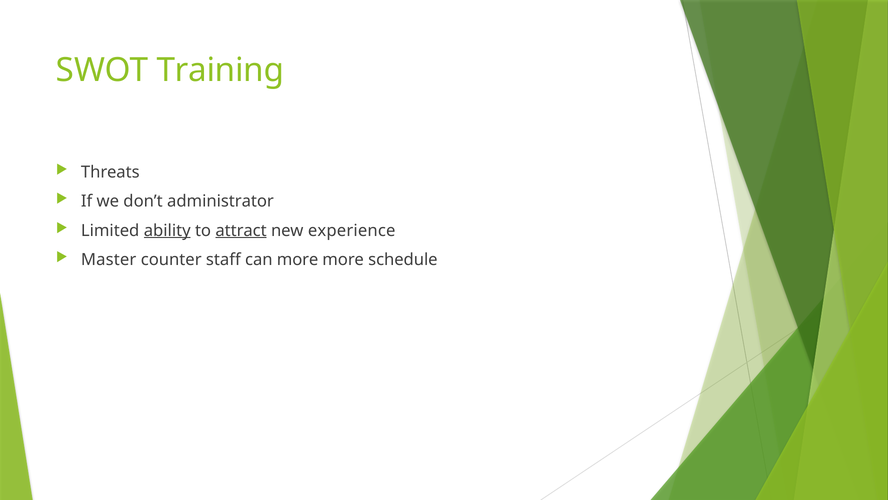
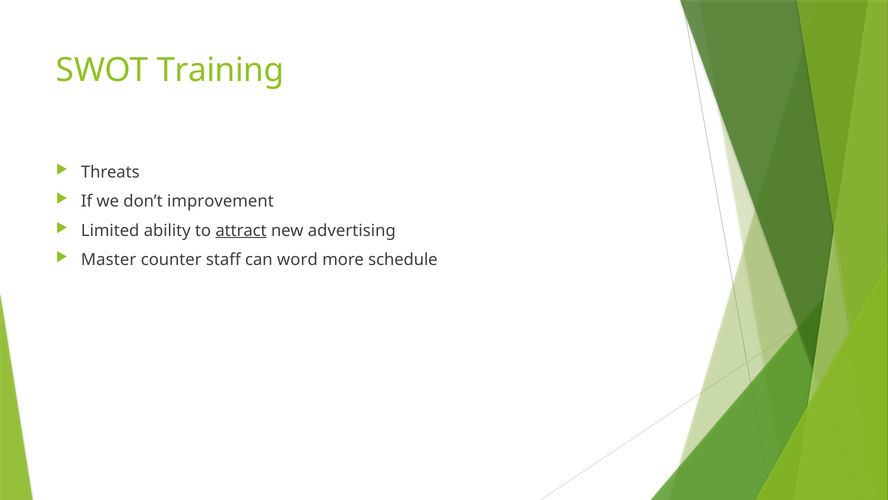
administrator: administrator -> improvement (220, 201)
ability underline: present -> none (167, 230)
experience: experience -> advertising (352, 230)
can more: more -> word (297, 260)
